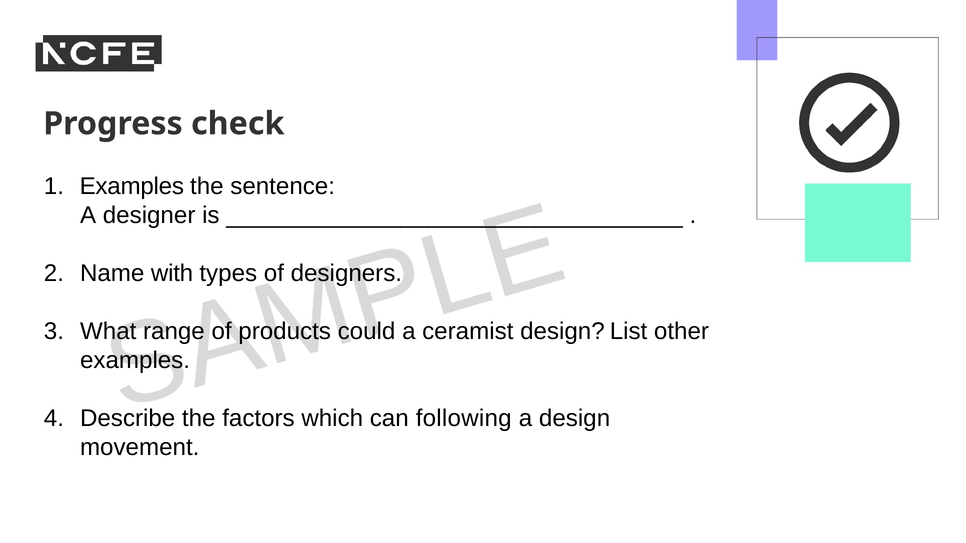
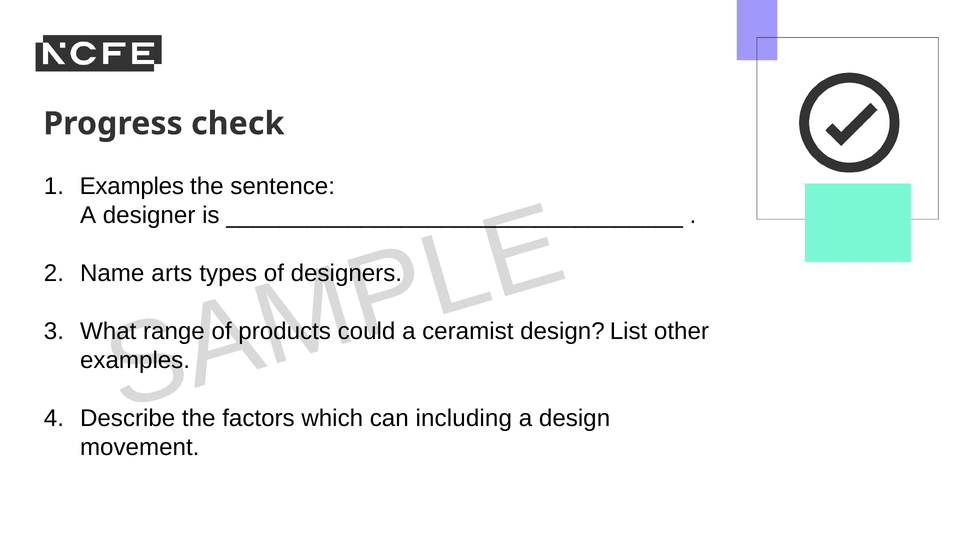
with: with -> arts (172, 274)
following: following -> including (464, 418)
